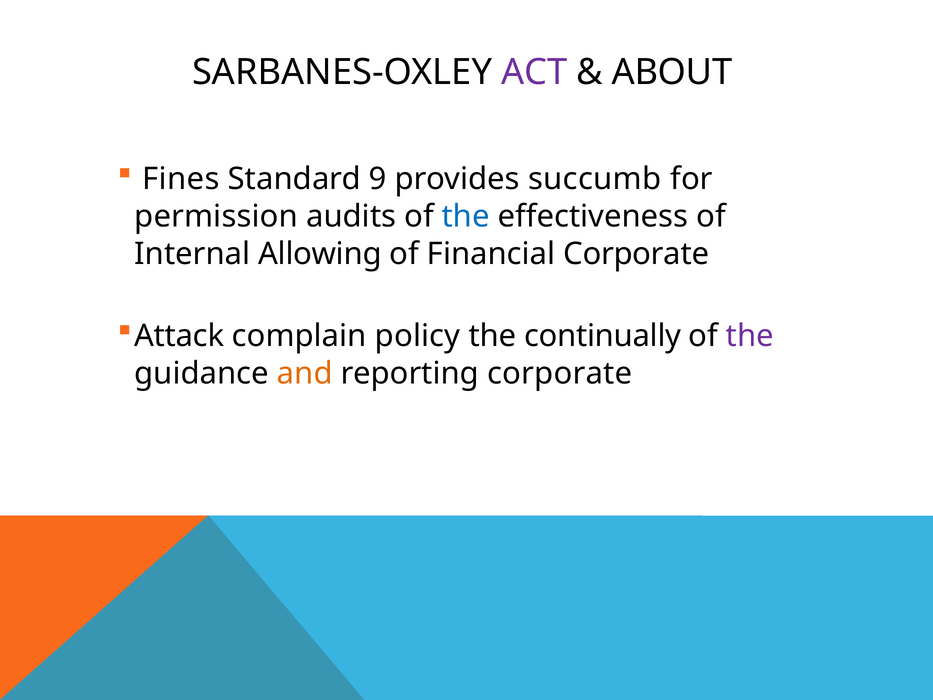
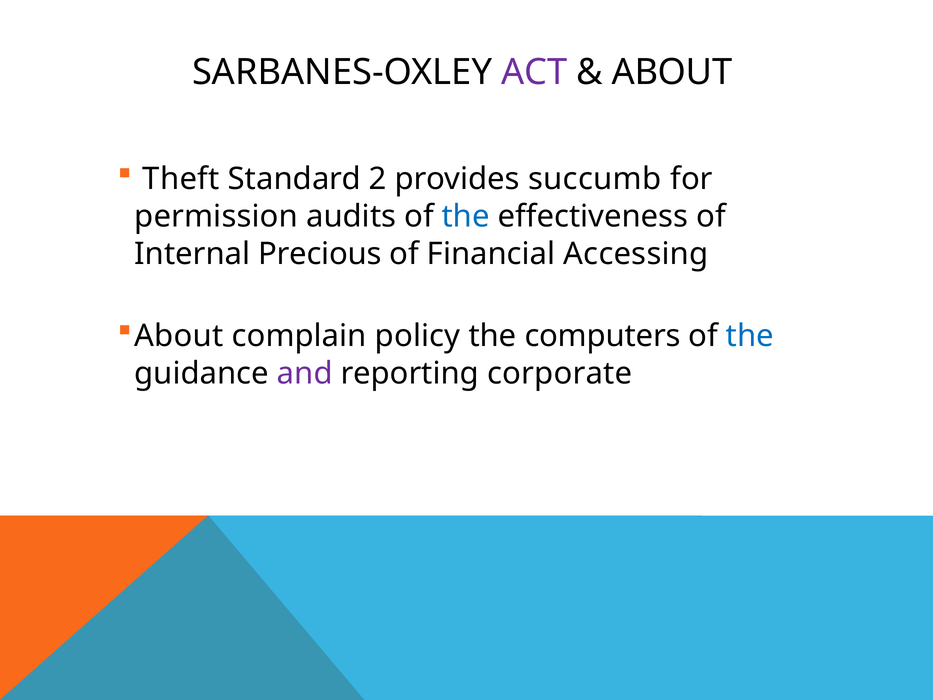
Fines: Fines -> Theft (181, 179)
9: 9 -> 2 (378, 179)
Allowing: Allowing -> Precious (320, 254)
Financial Corporate: Corporate -> Accessing (636, 254)
Attack: Attack -> About (179, 336)
continually: continually -> computers (603, 336)
the colour: purple -> blue (750, 336)
and colour: orange -> purple (305, 373)
